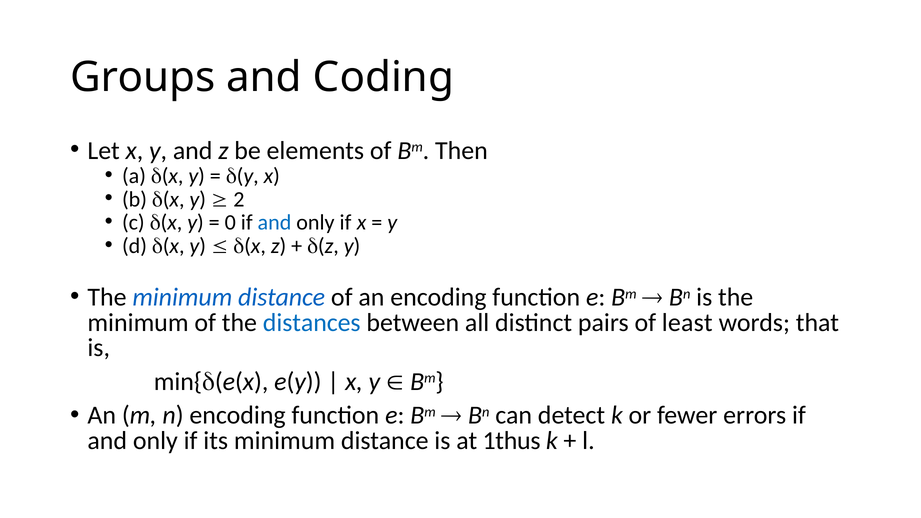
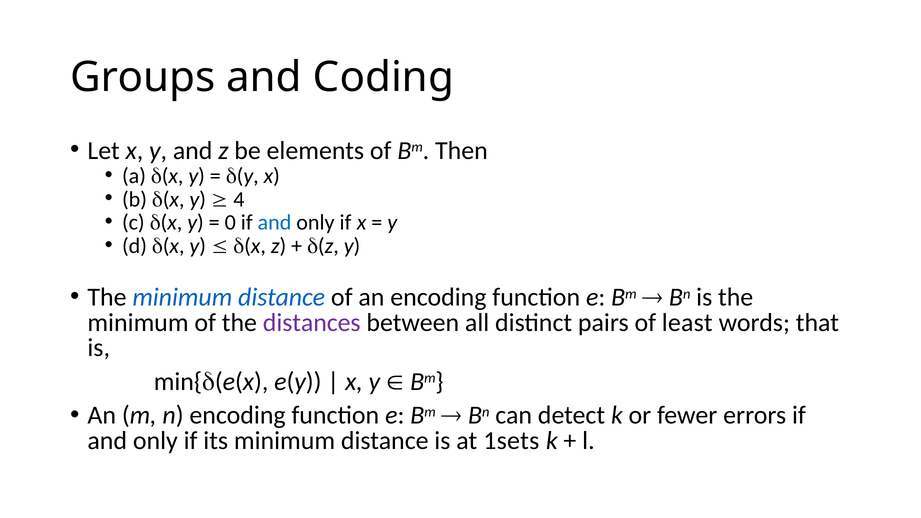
2: 2 -> 4 (239, 199)
distances colour: blue -> purple (312, 323)
1thus: 1thus -> 1sets (511, 441)
